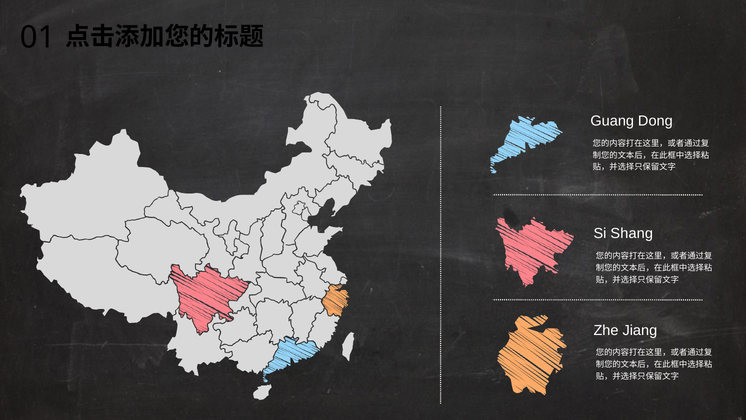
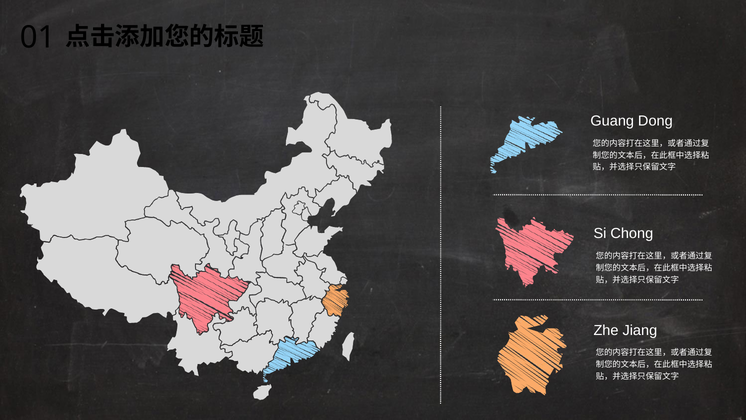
Shang: Shang -> Chong (632, 233)
